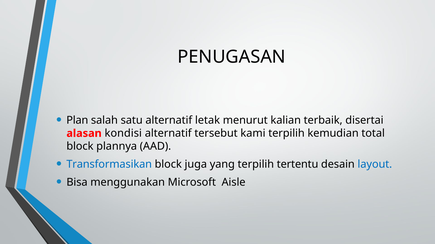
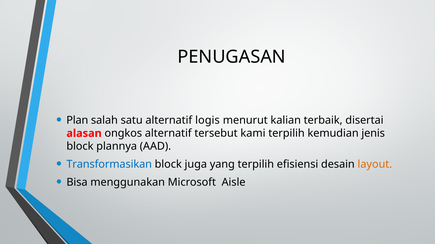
letak: letak -> logis (207, 121)
kondisi: kondisi -> ongkos (123, 134)
total: total -> jenis (373, 134)
tertentu: tertentu -> efisiensi (298, 165)
layout colour: blue -> orange (375, 165)
